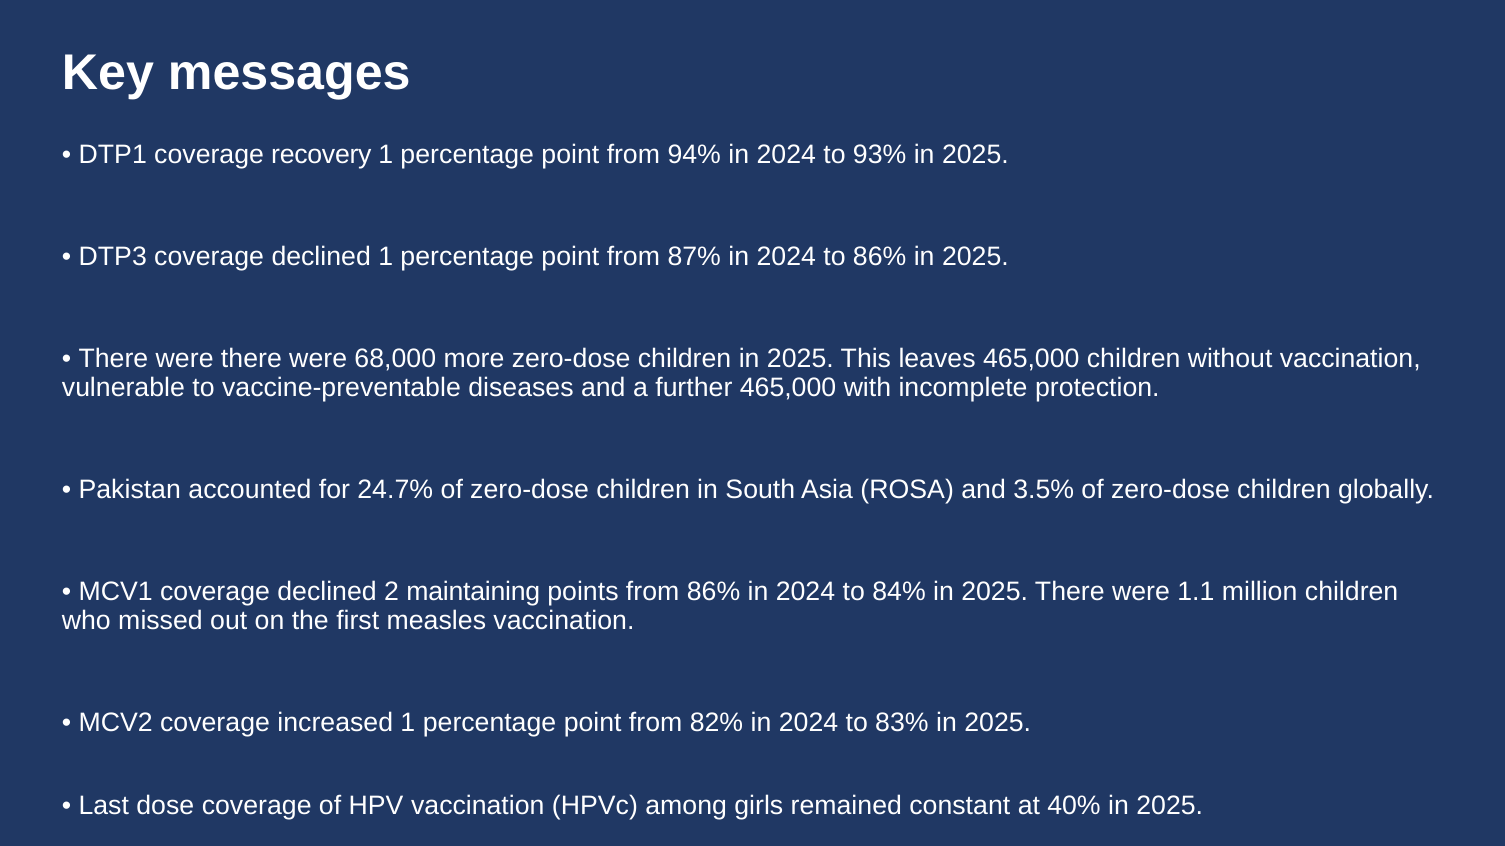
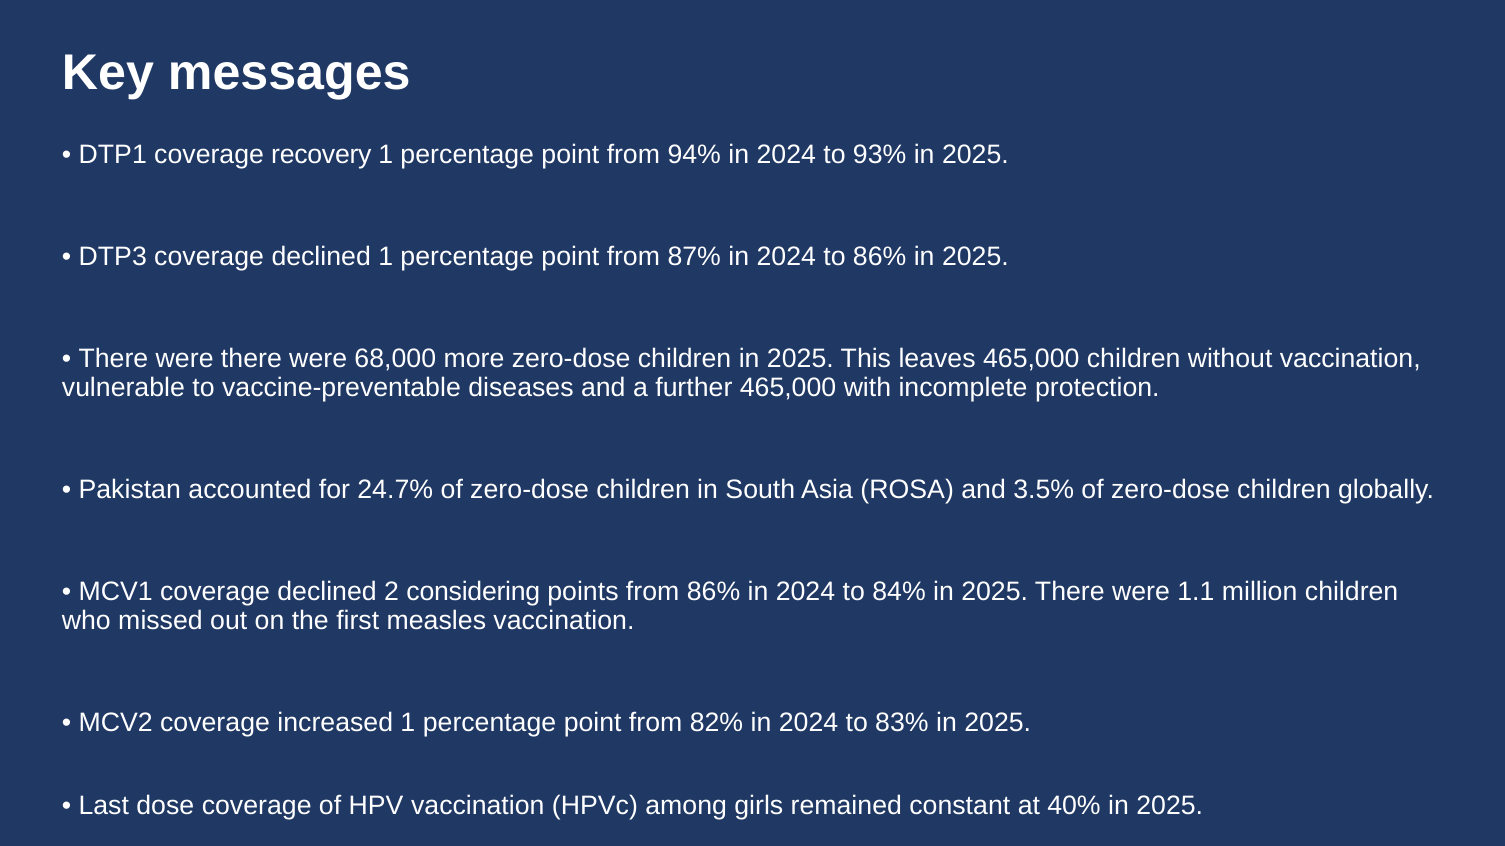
maintaining: maintaining -> considering (473, 592)
